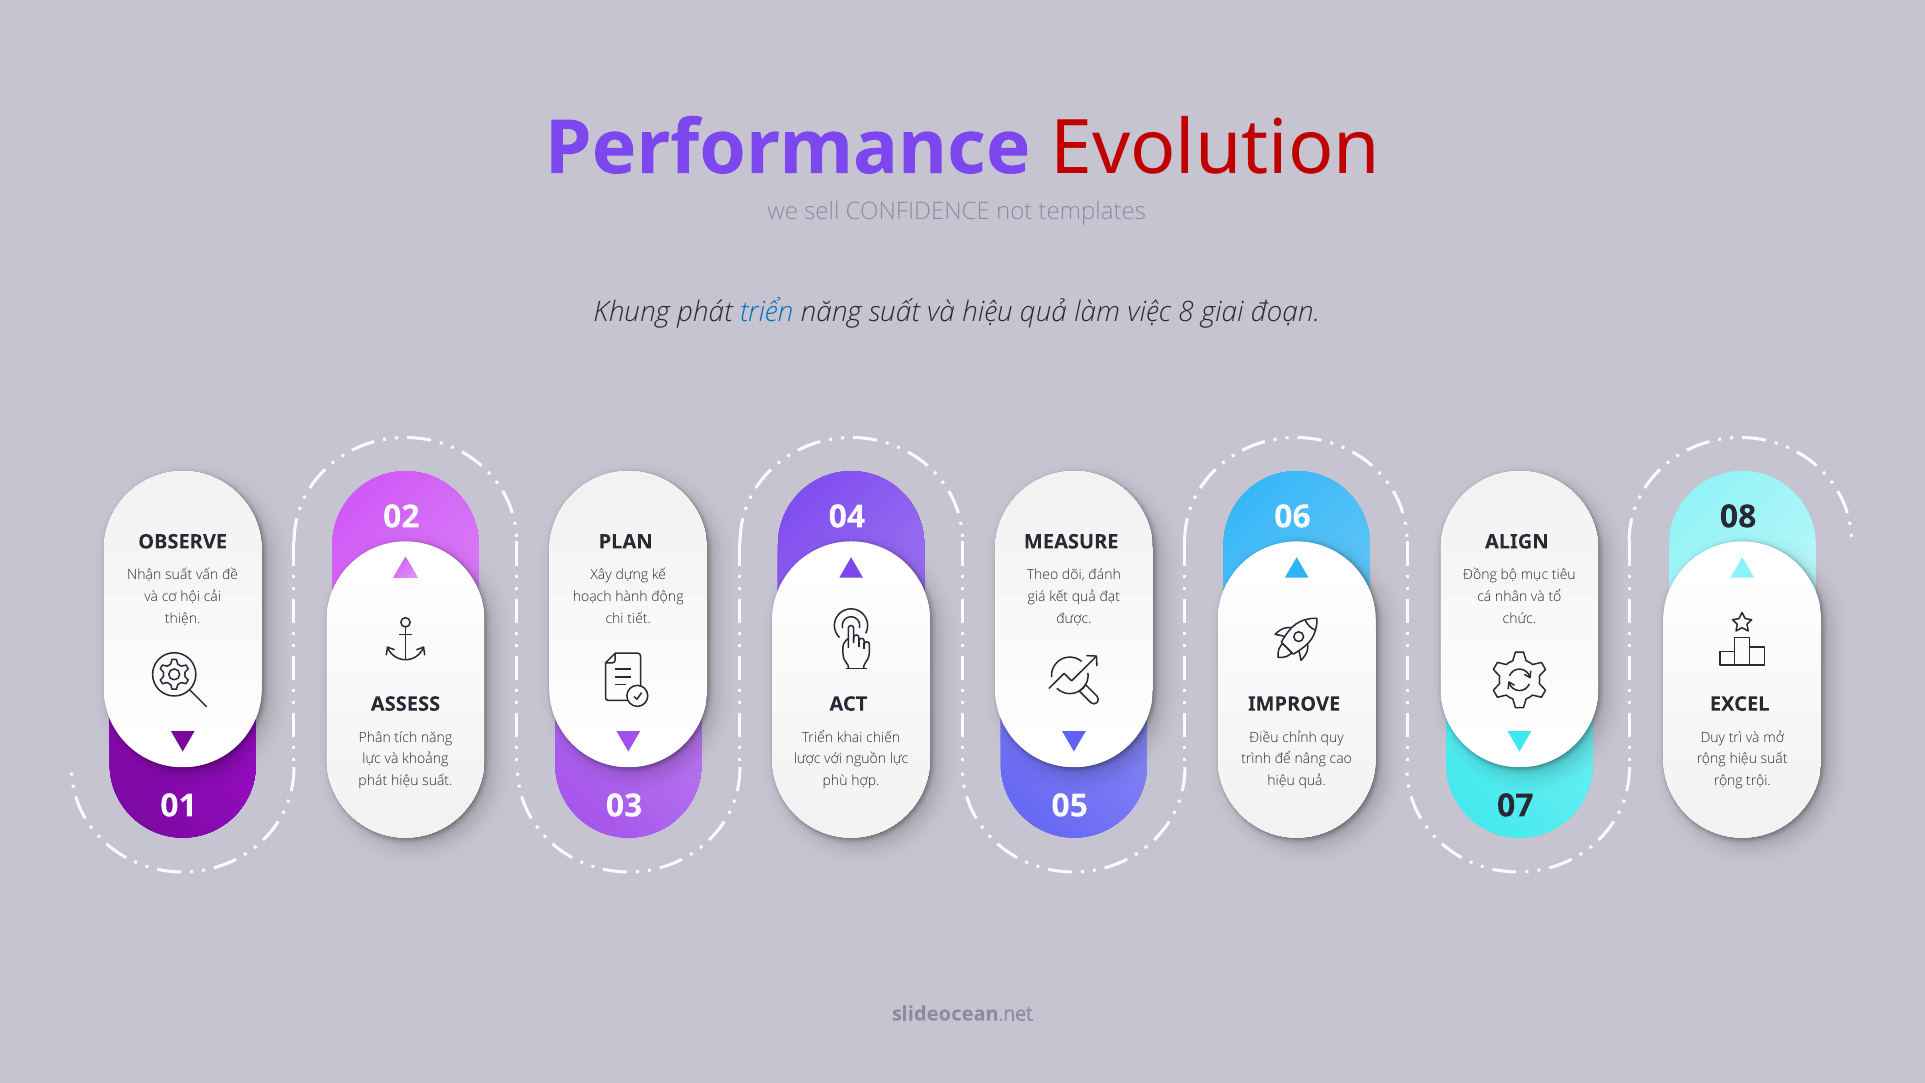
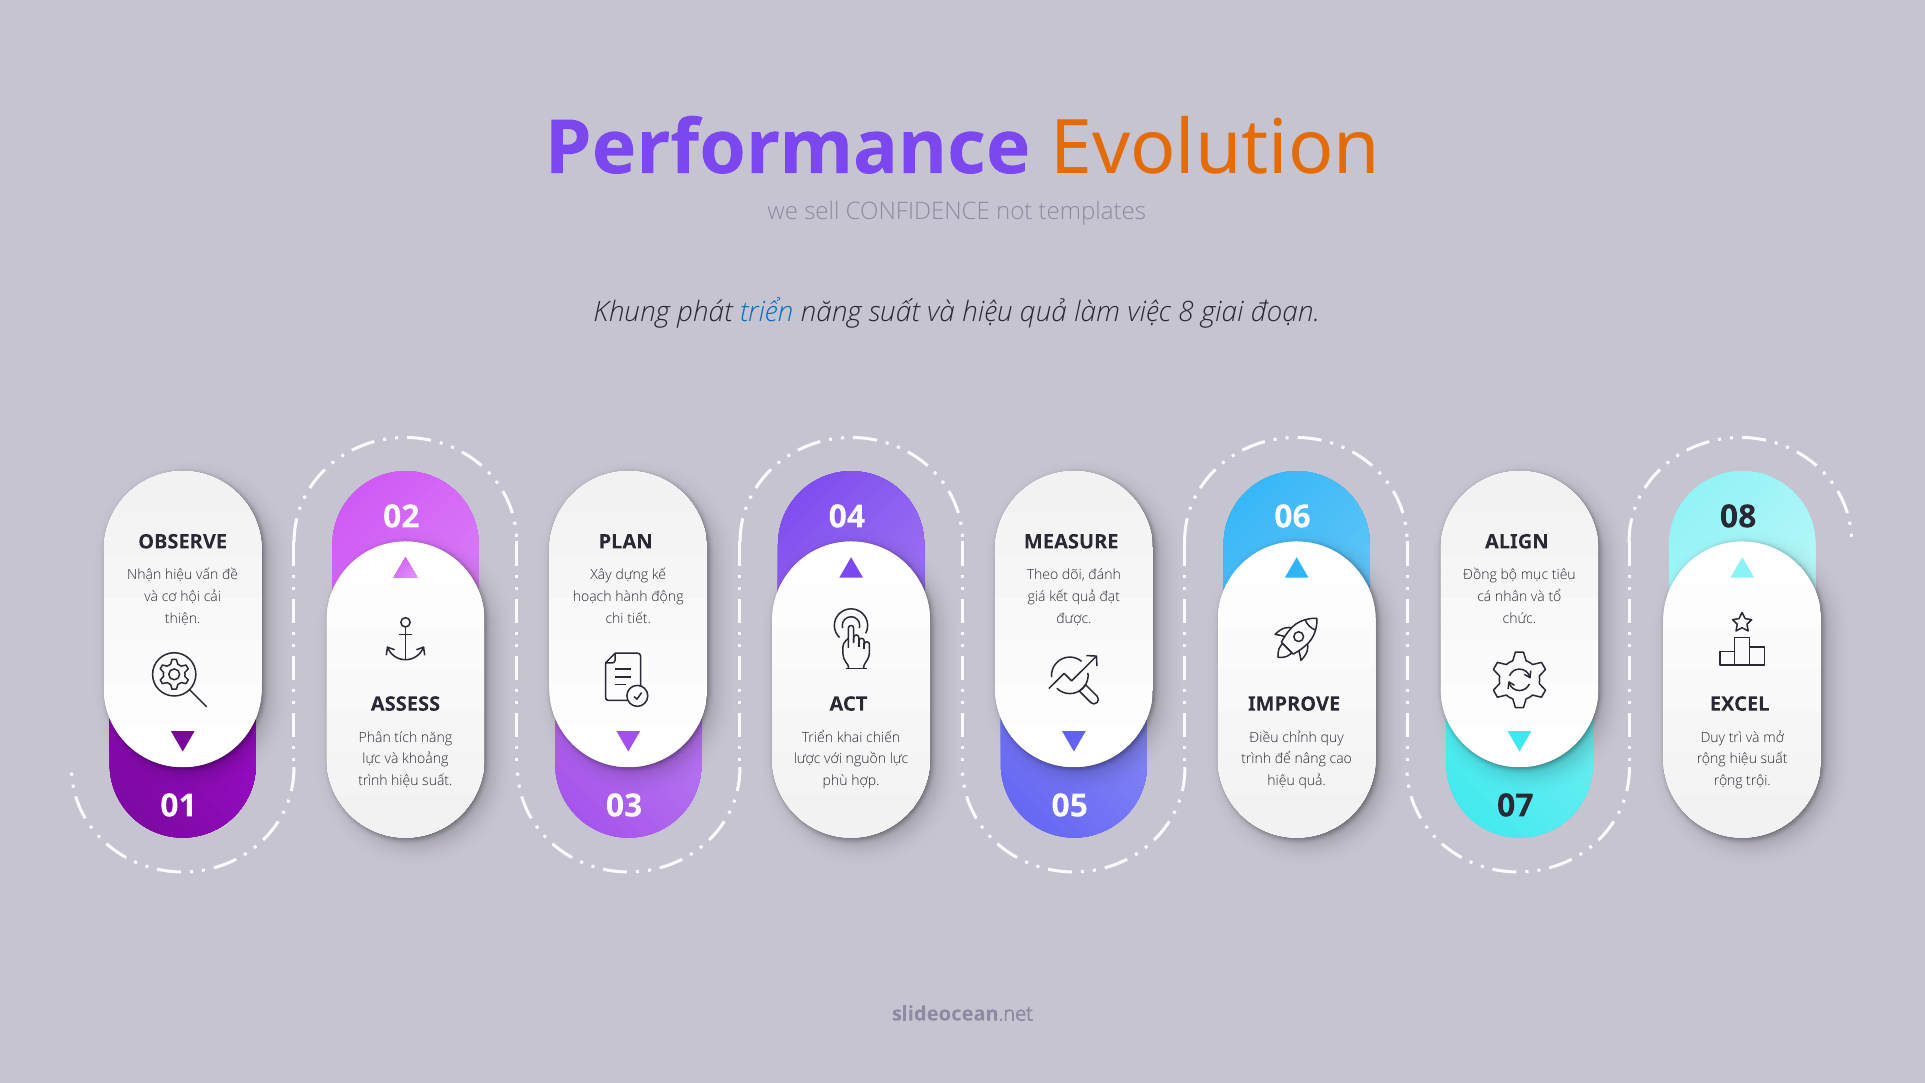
Evolution colour: red -> orange (1215, 148)
Nhận suất: suất -> hiệu (179, 575)
phát: phát -> trình (373, 781)
